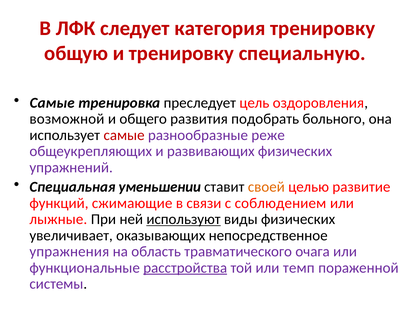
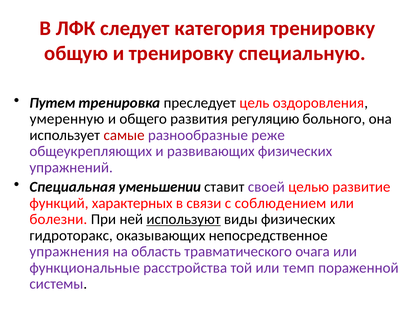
Самые: Самые -> Путем (52, 103)
возможной: возможной -> умеренную (67, 119)
подобрать: подобрать -> регуляцию (265, 119)
своей colour: orange -> purple (266, 187)
сжимающие: сжимающие -> характерных (132, 203)
лыжные: лыжные -> болезни (58, 219)
увеличивает: увеличивает -> гидроторакс (71, 236)
расстройства underline: present -> none (185, 268)
